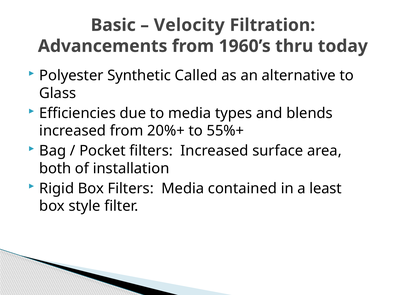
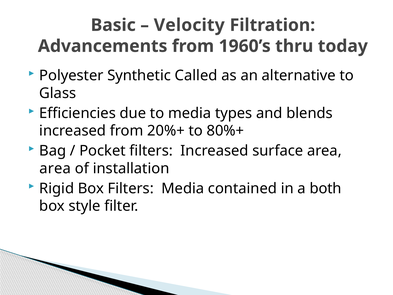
55%+: 55%+ -> 80%+ (225, 131)
both: both -> area (55, 168)
least: least -> both (326, 188)
